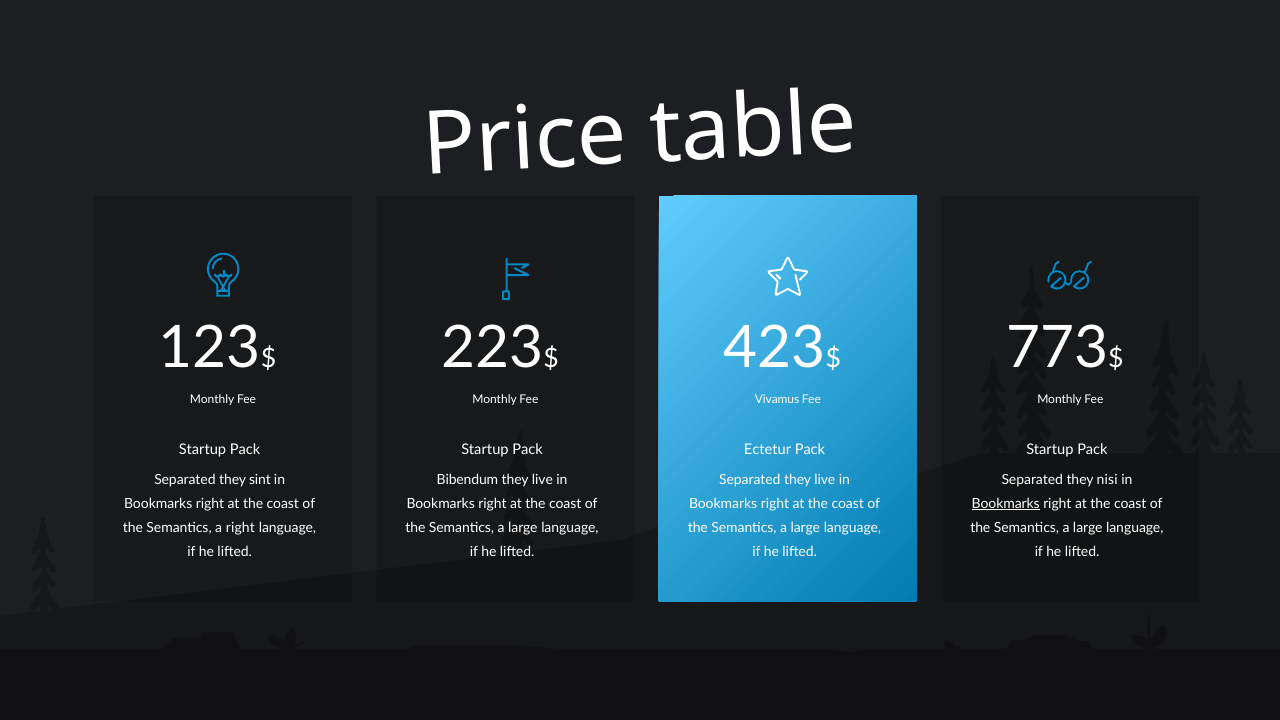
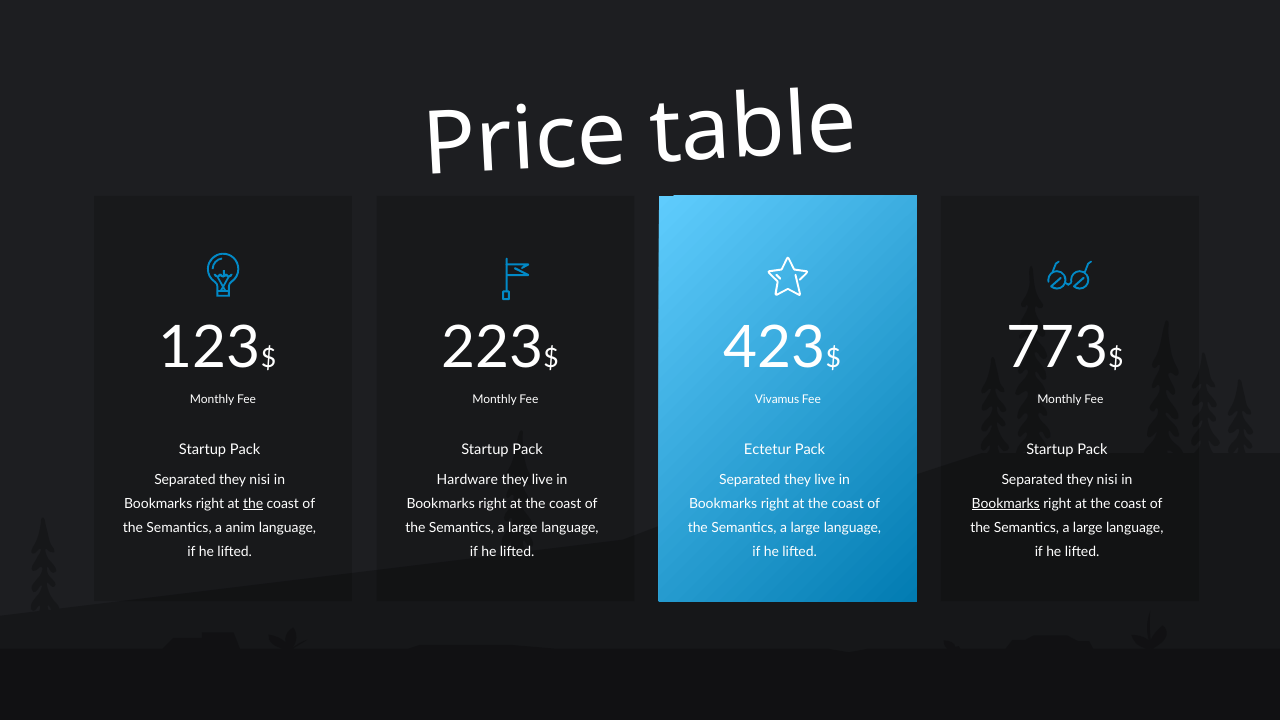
sint: sint -> nisi (260, 480)
Bibendum: Bibendum -> Hardware (467, 480)
the underline: none -> present (253, 504)
a right: right -> anim (240, 528)
